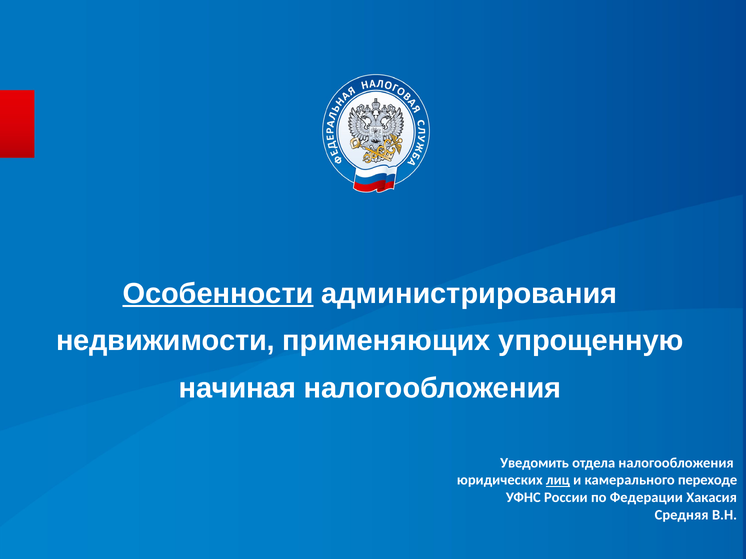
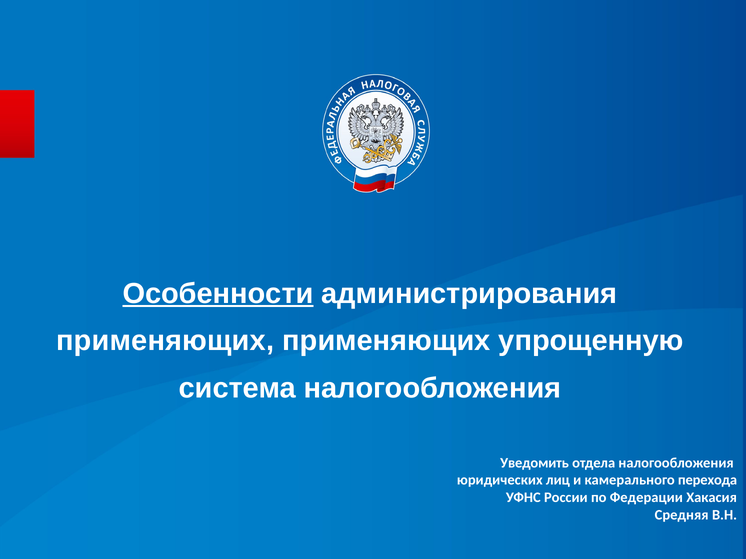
недвижимости: недвижимости -> применяющих (165, 341)
начиная: начиная -> система (237, 388)
лиц underline: present -> none (558, 481)
переходе: переходе -> перехода (708, 481)
